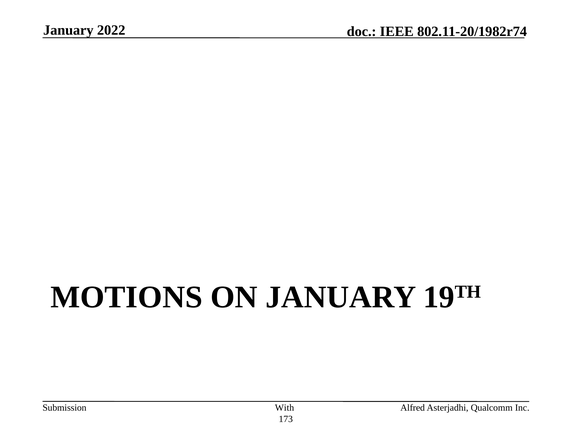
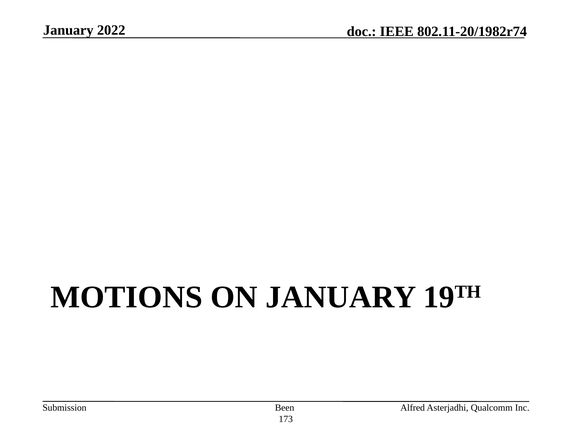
With: With -> Been (285, 408)
